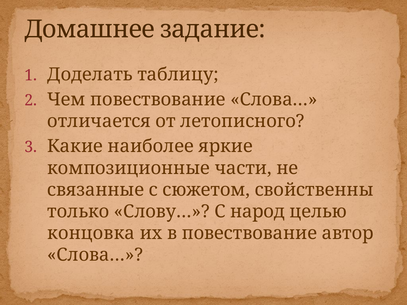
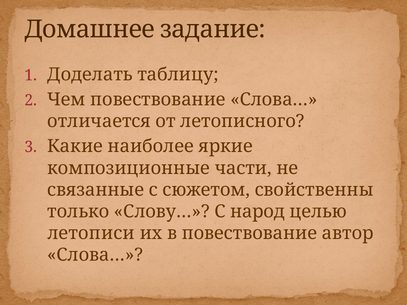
концовка: концовка -> летописи (91, 233)
